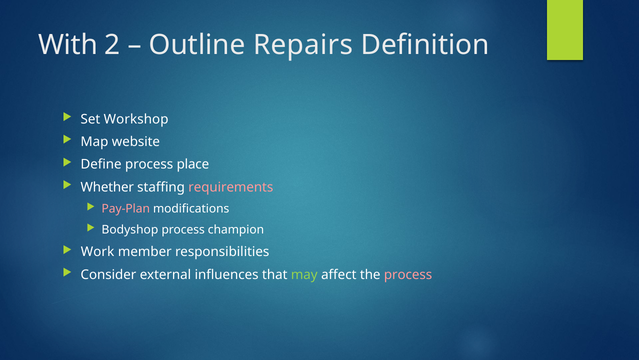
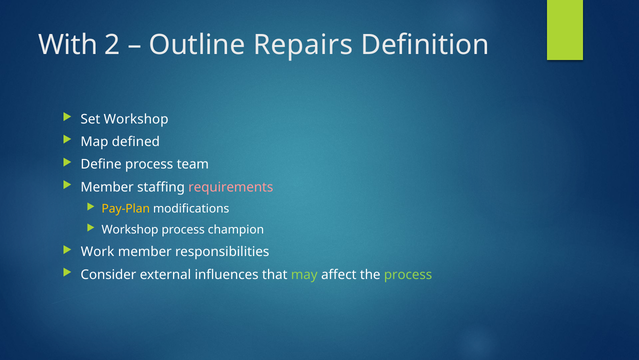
website: website -> defined (136, 142)
place: place -> team (193, 164)
Whether: Whether -> Member (107, 187)
Pay-Plan colour: pink -> yellow (126, 209)
Bodyshop: Bodyshop -> Workshop (130, 230)
process colour: pink -> light green (408, 274)
